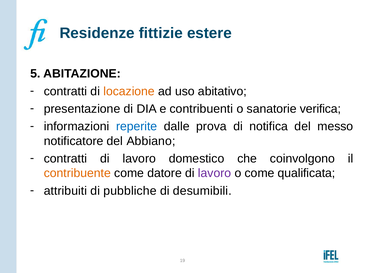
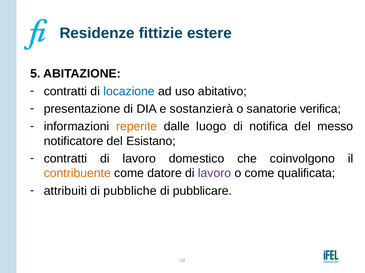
locazione colour: orange -> blue (129, 92)
contribuenti: contribuenti -> sostanzierà (201, 109)
reperite colour: blue -> orange (137, 127)
prova: prova -> luogo (211, 127)
Abbiano: Abbiano -> Esistano (151, 141)
desumibili: desumibili -> pubblicare (202, 191)
